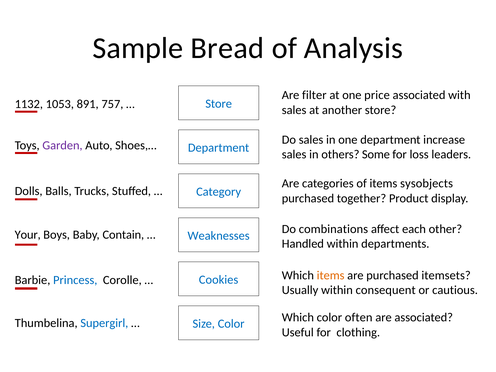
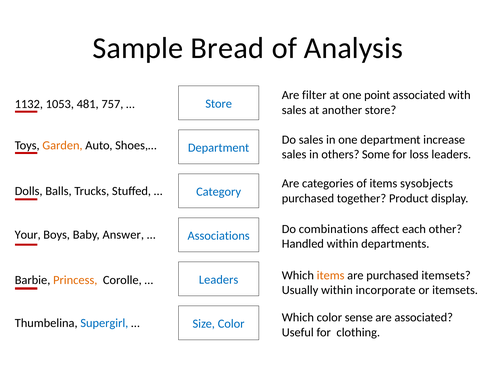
price: price -> point (377, 95)
891: 891 -> 481 (88, 104)
Garden colour: purple -> orange (62, 145)
Contain: Contain -> Answer (123, 235)
Weaknesses: Weaknesses -> Associations (219, 236)
Princess colour: blue -> orange (75, 280)
Cookies: Cookies -> Leaders (219, 280)
consequent: consequent -> incorporate (386, 290)
or cautious: cautious -> itemsets (455, 290)
often: often -> sense (359, 317)
